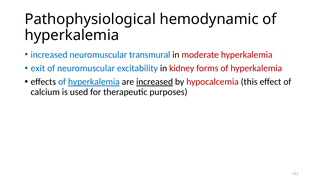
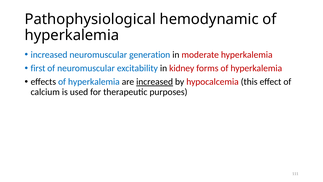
transmural: transmural -> generation (150, 55)
exit: exit -> first (38, 68)
hyperkalemia underline: present -> none (94, 82)
